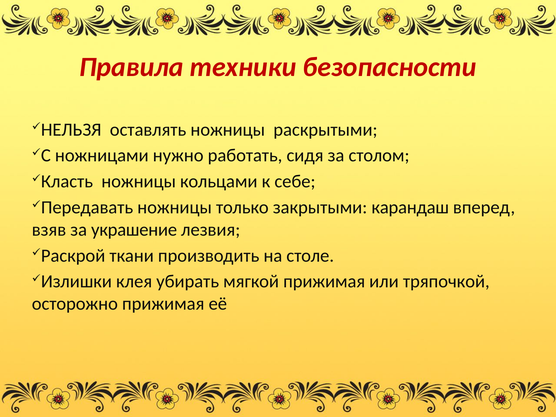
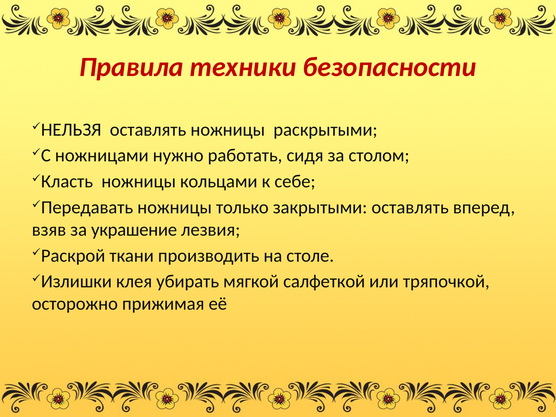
закрытыми карандаш: карандаш -> оставлять (410, 207)
мягкой прижимая: прижимая -> салфеткой (324, 282)
